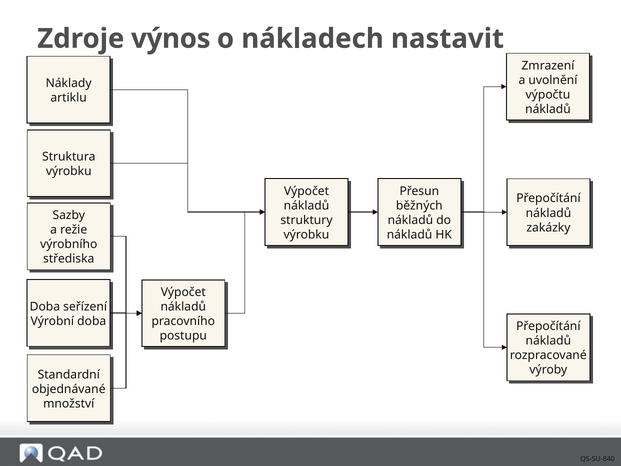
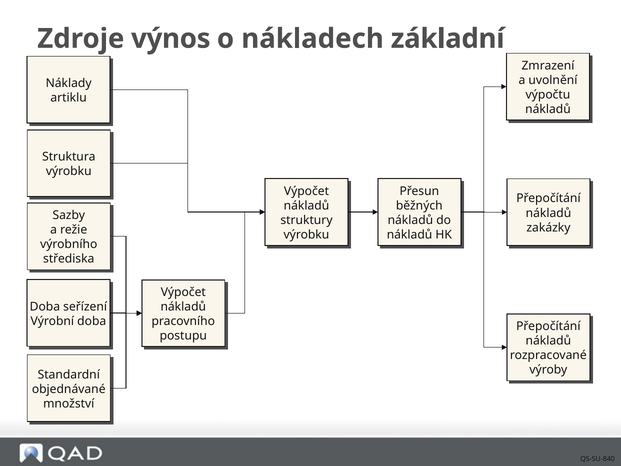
nastavit: nastavit -> základní (448, 39)
